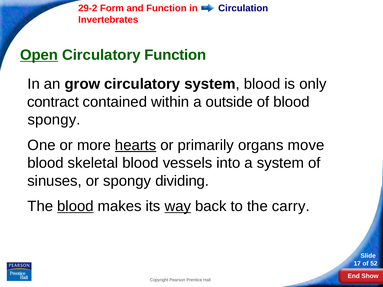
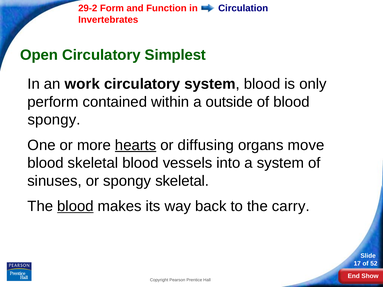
Open underline: present -> none (39, 55)
Circulatory Function: Function -> Simplest (175, 55)
grow: grow -> work (82, 84)
contract: contract -> perform (53, 102)
primarily: primarily -> diffusing (206, 145)
spongy dividing: dividing -> skeletal (182, 181)
way underline: present -> none (178, 206)
